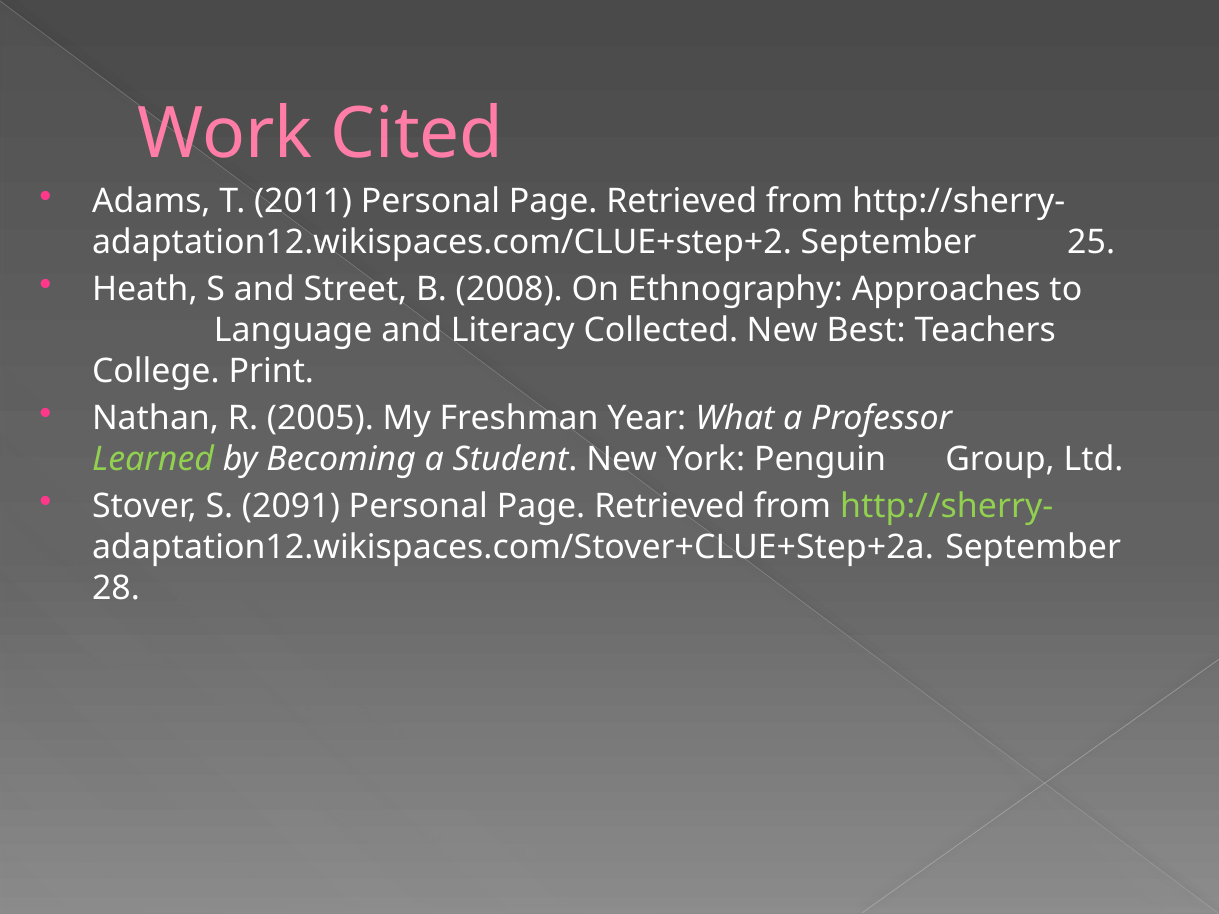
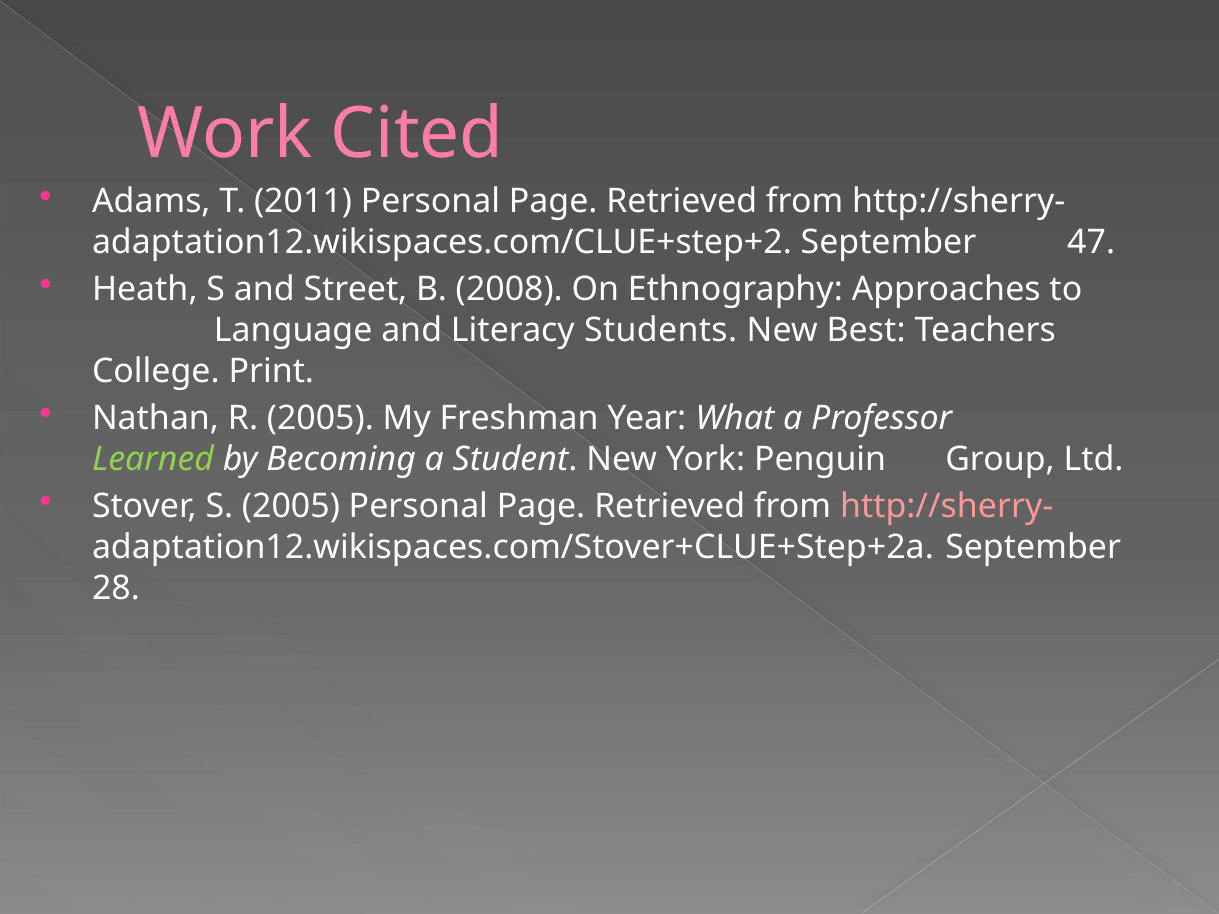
25: 25 -> 47 (1091, 242)
Collected: Collected -> Students (661, 330)
S 2091: 2091 -> 2005 (291, 507)
http://sherry- colour: light green -> pink (947, 507)
